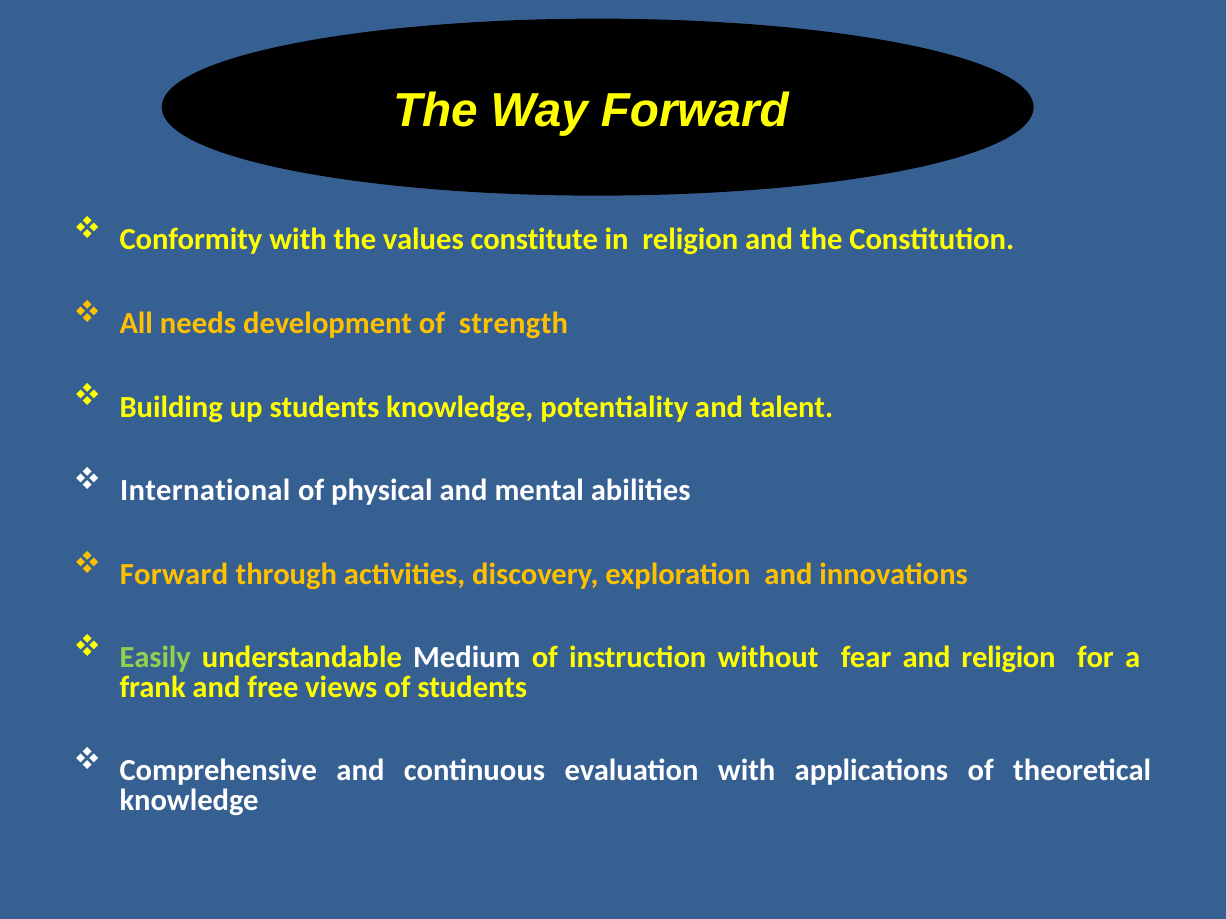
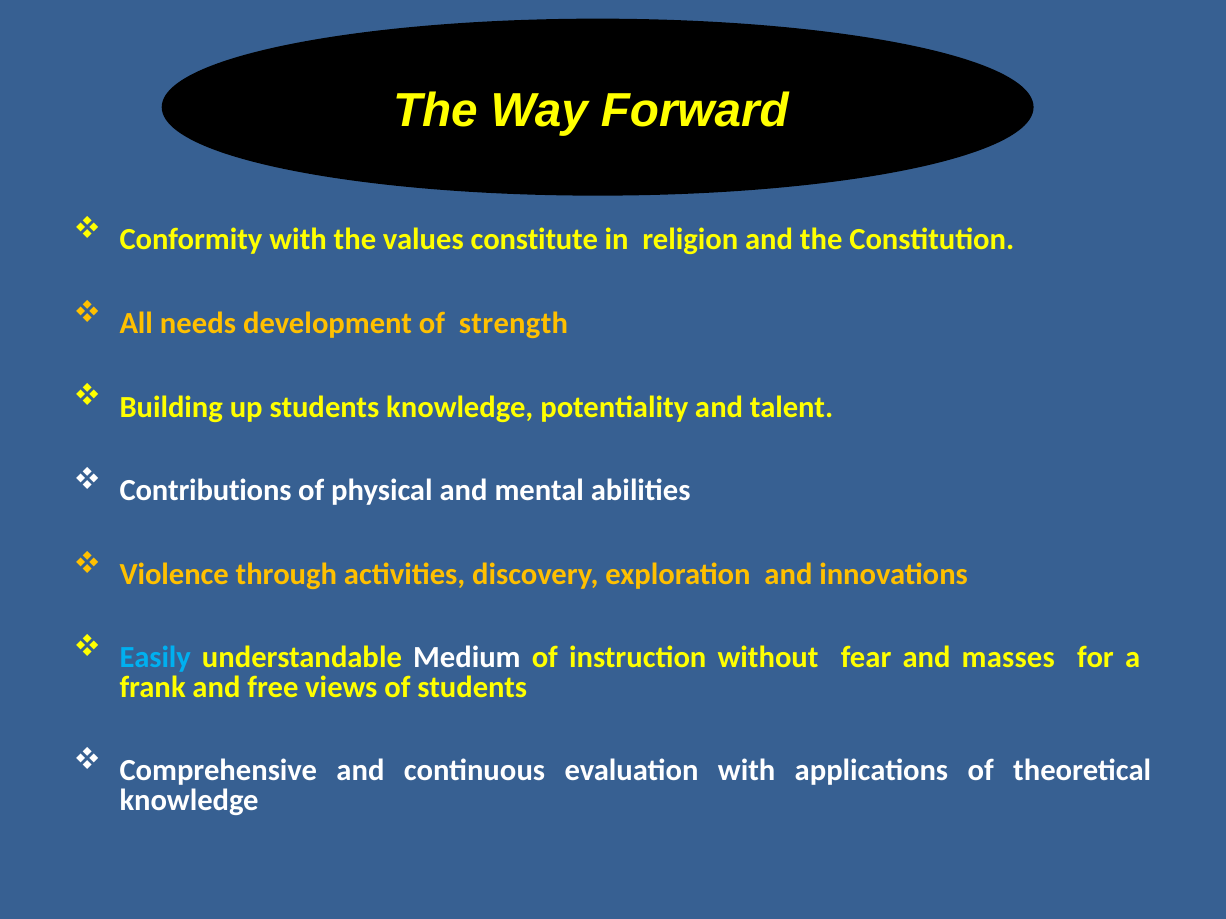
International: International -> Contributions (206, 491)
Forward: Forward -> Violence (174, 574)
Easily colour: light green -> light blue (155, 658)
and religion: religion -> masses (1008, 658)
